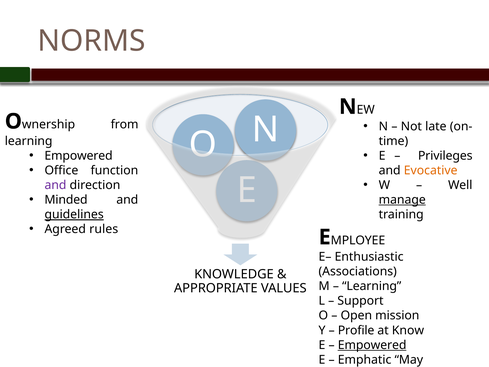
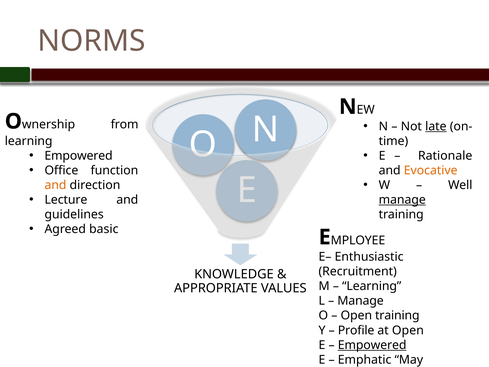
late underline: none -> present (436, 126)
Privileges: Privileges -> Rationale (445, 156)
and colour: purple -> orange (55, 185)
Minded: Minded -> Lecture (66, 200)
guidelines underline: present -> none (74, 214)
rules: rules -> basic (104, 229)
Associations: Associations -> Recruitment (358, 271)
Support: Support -> Manage (361, 301)
Open mission: mission -> training (397, 315)
at Know: Know -> Open (408, 330)
